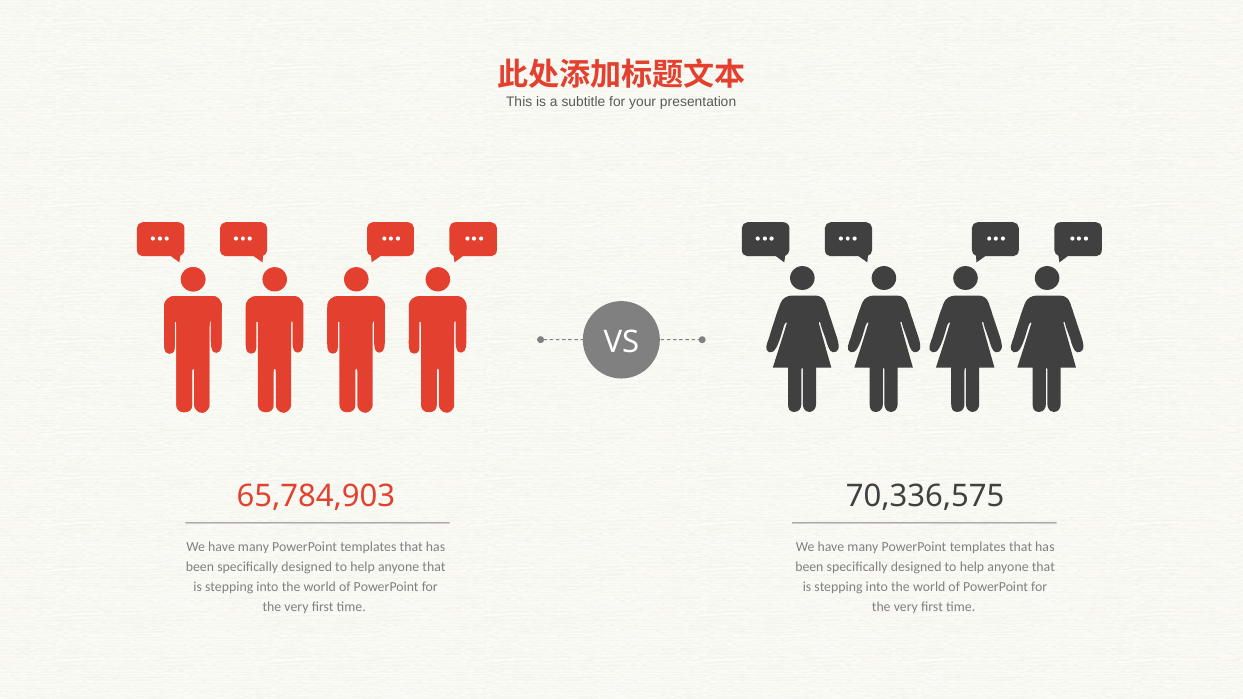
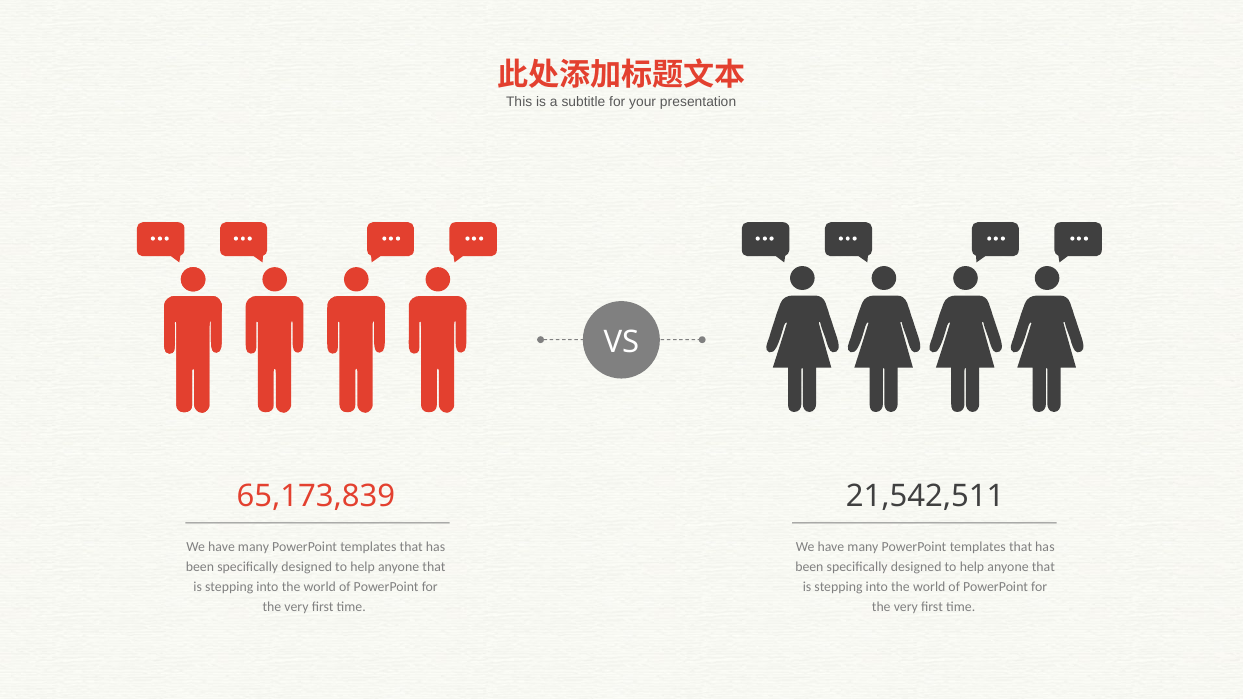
65,784,903: 65,784,903 -> 65,173,839 (316, 496)
70,336,575: 70,336,575 -> 21,542,511 (925, 496)
